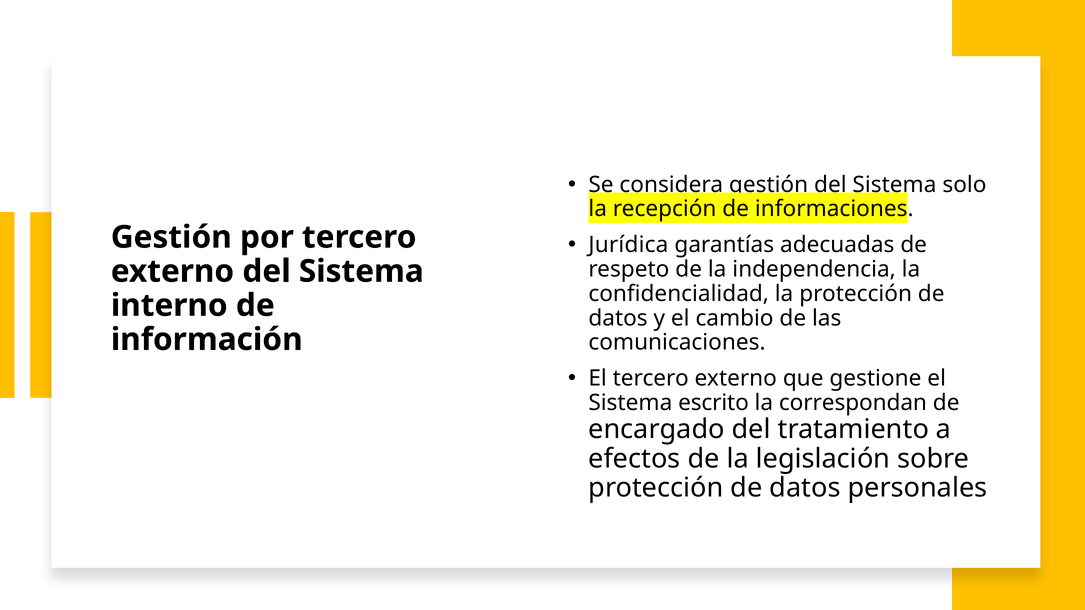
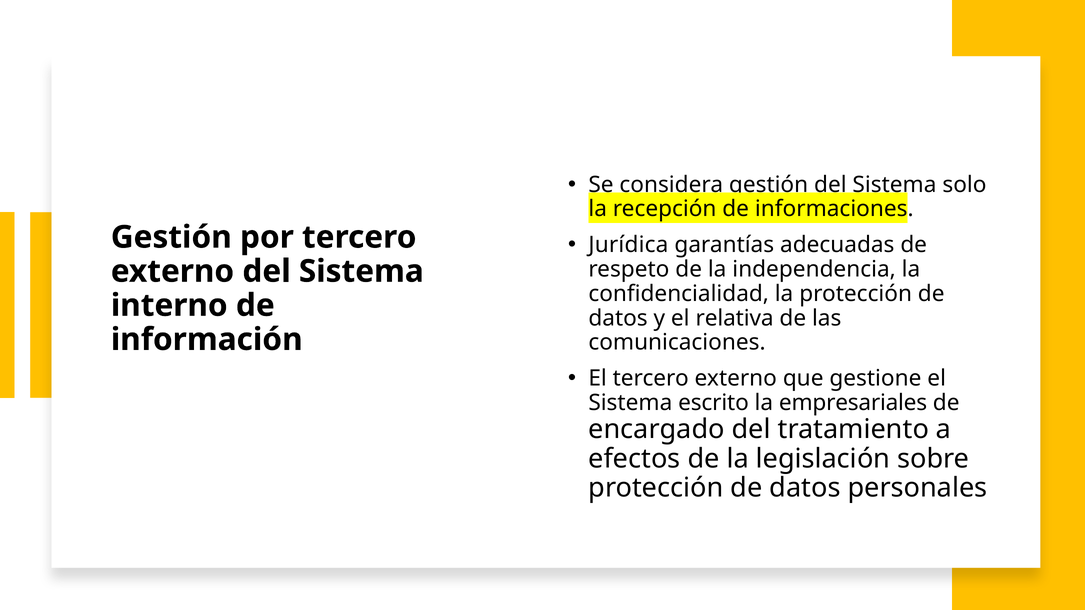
cambio: cambio -> relativa (735, 318)
correspondan: correspondan -> empresariales (853, 403)
